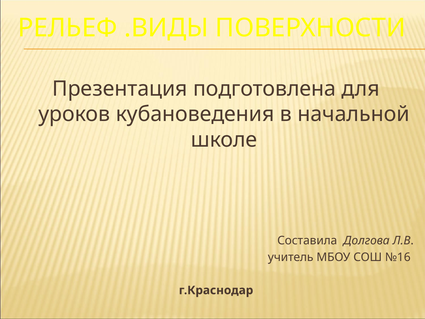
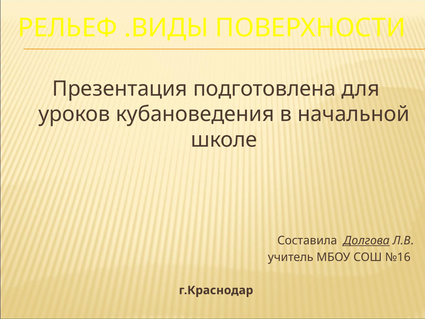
Долгова underline: none -> present (366, 240)
